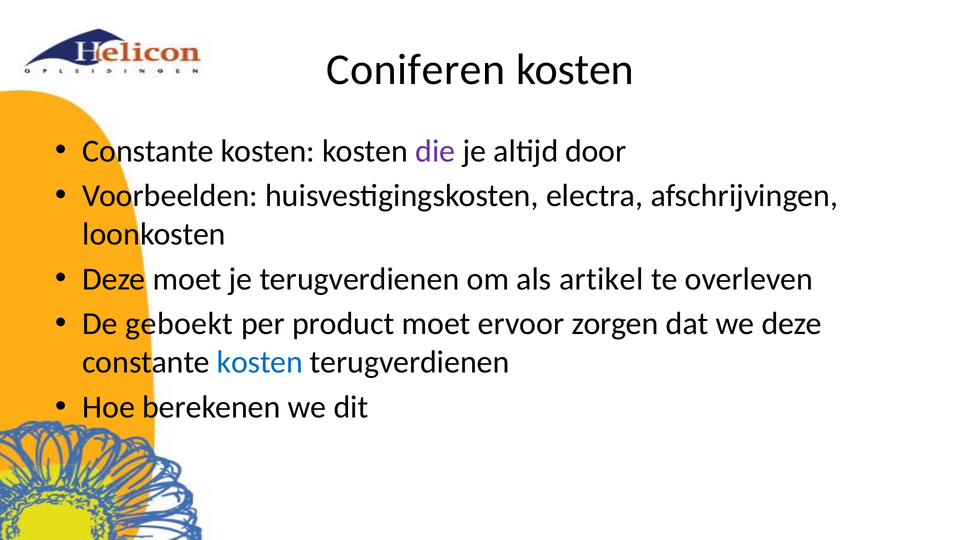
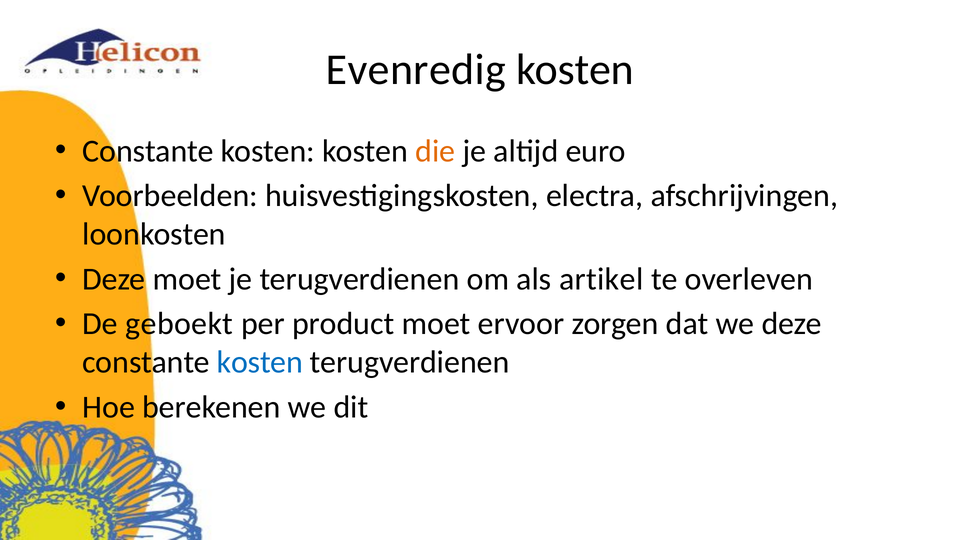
Coniferen: Coniferen -> Evenredig (416, 70)
die colour: purple -> orange (435, 151)
door: door -> euro (596, 151)
